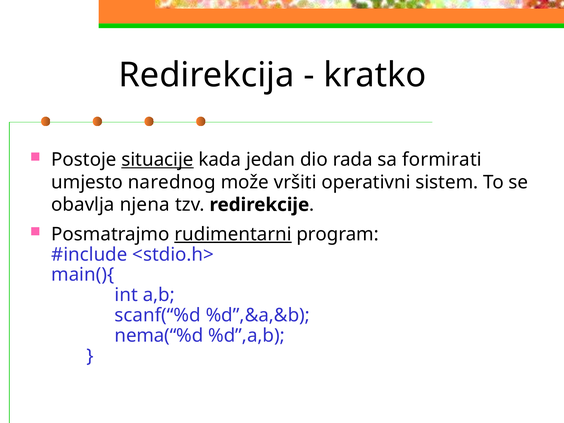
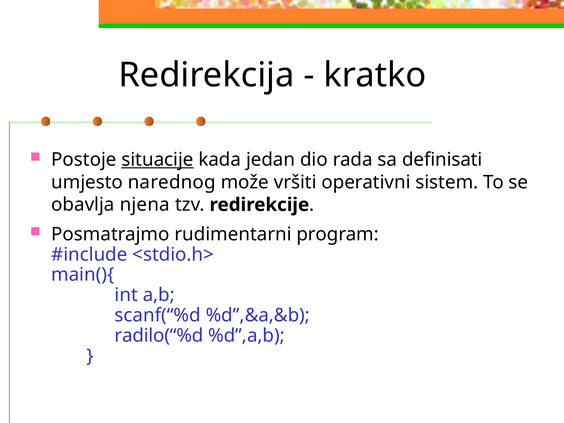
formirati: formirati -> definisati (442, 160)
rudimentarni underline: present -> none (233, 234)
nema(“%d: nema(“%d -> radilo(“%d (159, 336)
